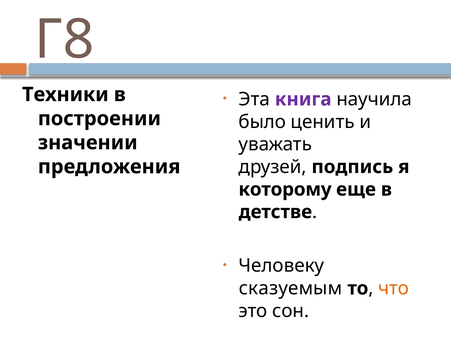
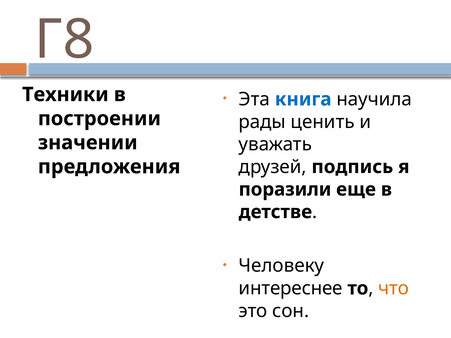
книга colour: purple -> blue (303, 99)
было: было -> рады (262, 122)
которому: которому -> поразили (285, 190)
сказуемым: сказуемым -> интереснее (291, 289)
